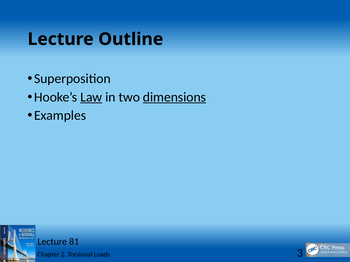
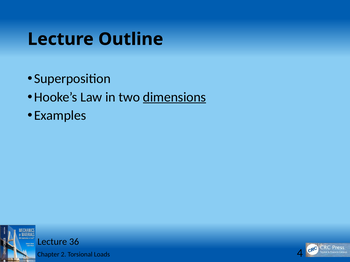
Law underline: present -> none (91, 97)
81: 81 -> 36 (74, 242)
3: 3 -> 4 (300, 253)
